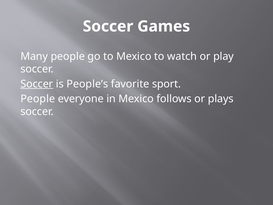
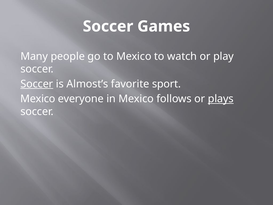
People’s: People’s -> Almost’s (87, 84)
People: People -> Mexico (38, 99)
plays underline: none -> present (221, 99)
